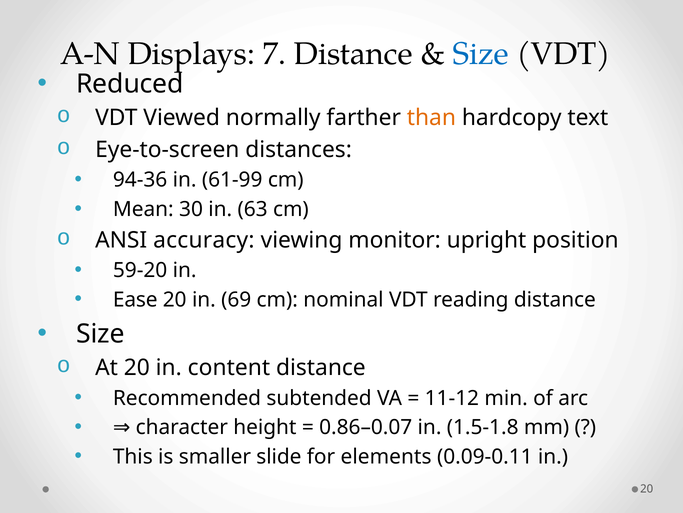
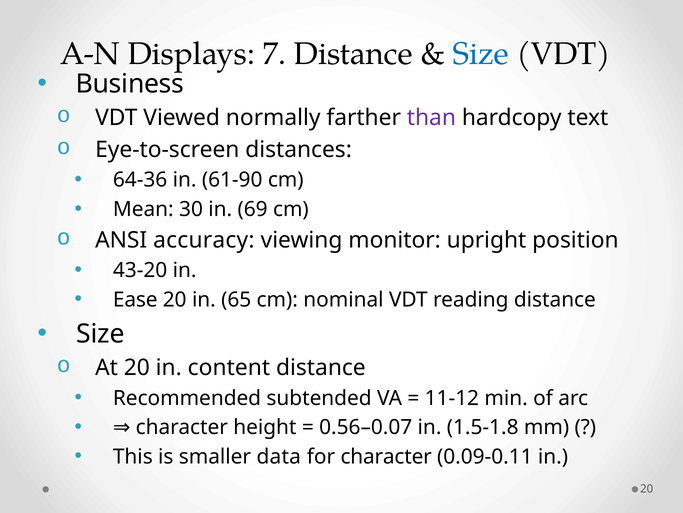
Reduced: Reduced -> Business (130, 84)
than colour: orange -> purple (431, 118)
94-36: 94-36 -> 64-36 (140, 180)
61-99: 61-99 -> 61-90 (232, 180)
63: 63 -> 69 (253, 209)
59-20: 59-20 -> 43-20 (140, 270)
69: 69 -> 65 (236, 299)
0.86–0.07: 0.86–0.07 -> 0.56–0.07 (366, 427)
slide: slide -> data (279, 456)
for elements: elements -> character (386, 456)
